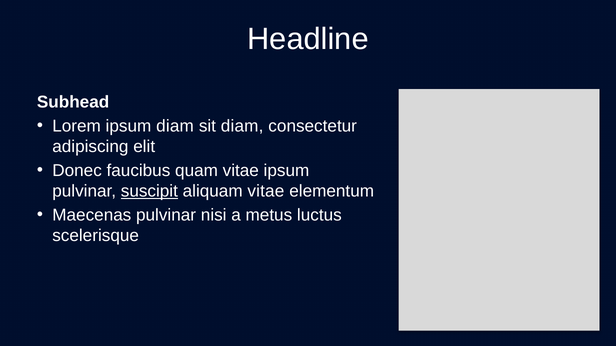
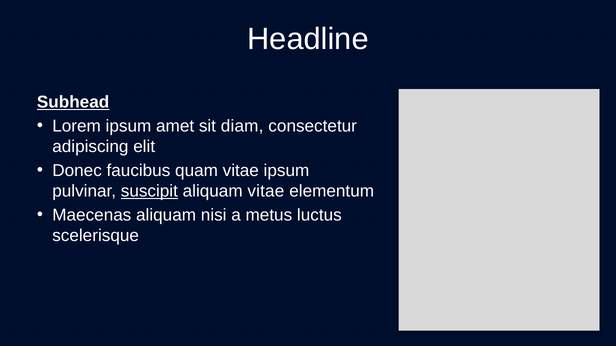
Subhead underline: none -> present (73, 102)
ipsum diam: diam -> amet (175, 126)
Maecenas pulvinar: pulvinar -> aliquam (166, 215)
